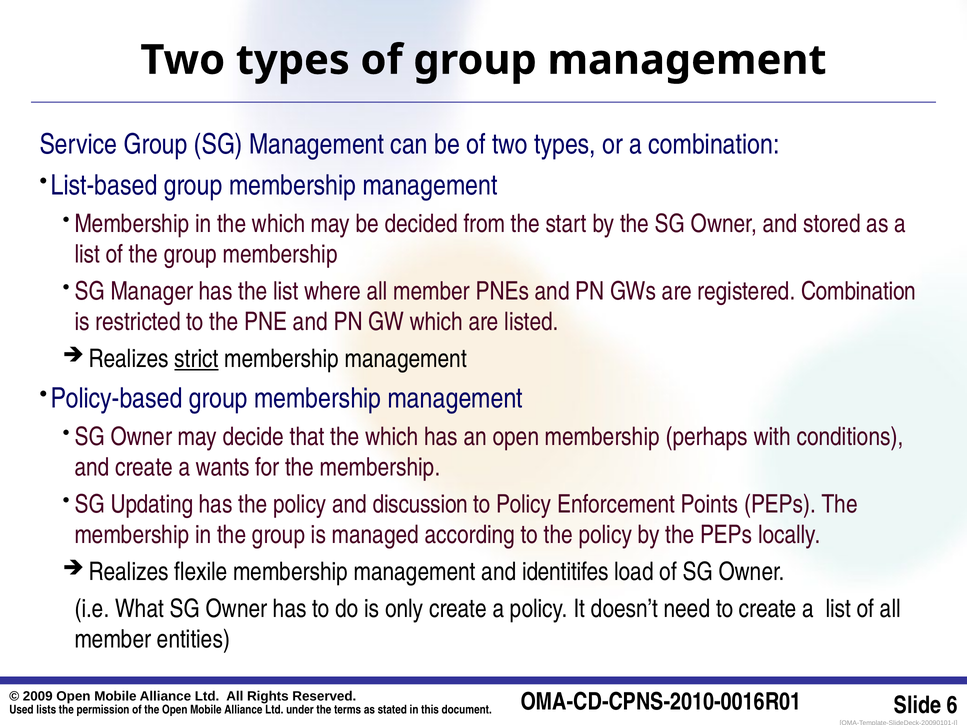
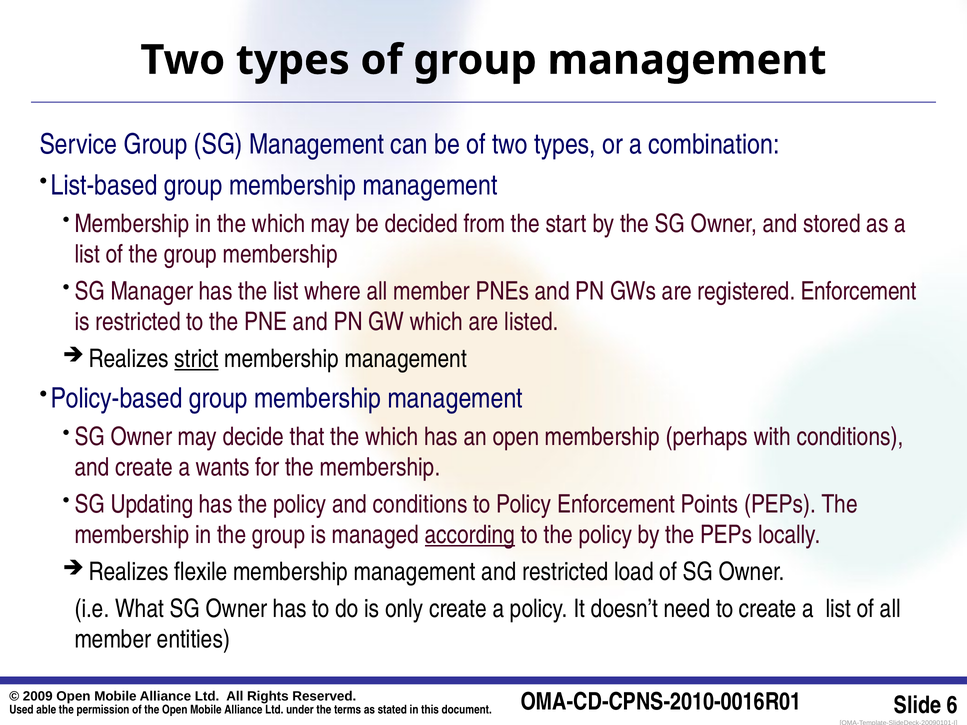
registered Combination: Combination -> Enforcement (859, 291)
and discussion: discussion -> conditions (420, 504)
according underline: none -> present (470, 535)
and identitifes: identitifes -> restricted (565, 572)
lists: lists -> able (46, 710)
